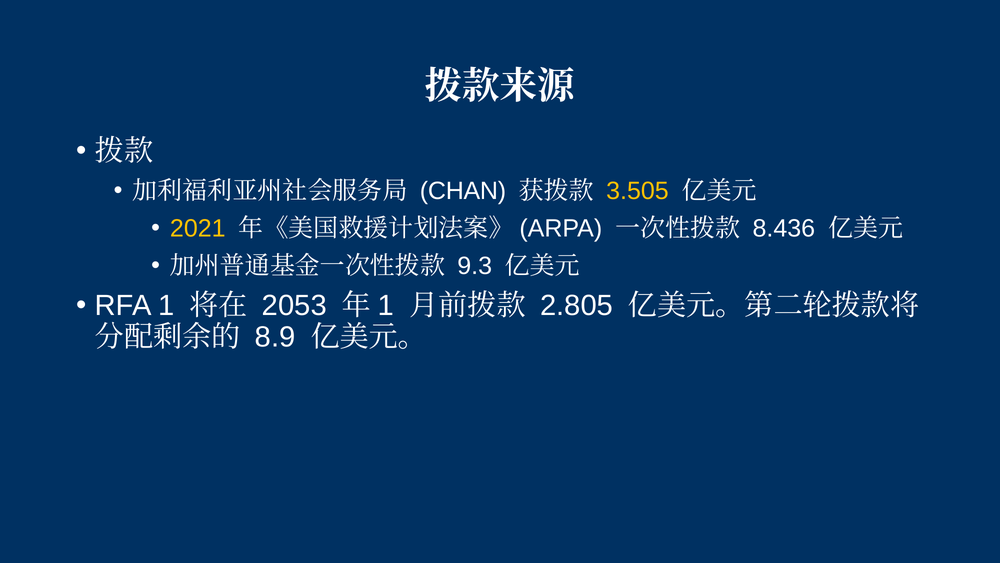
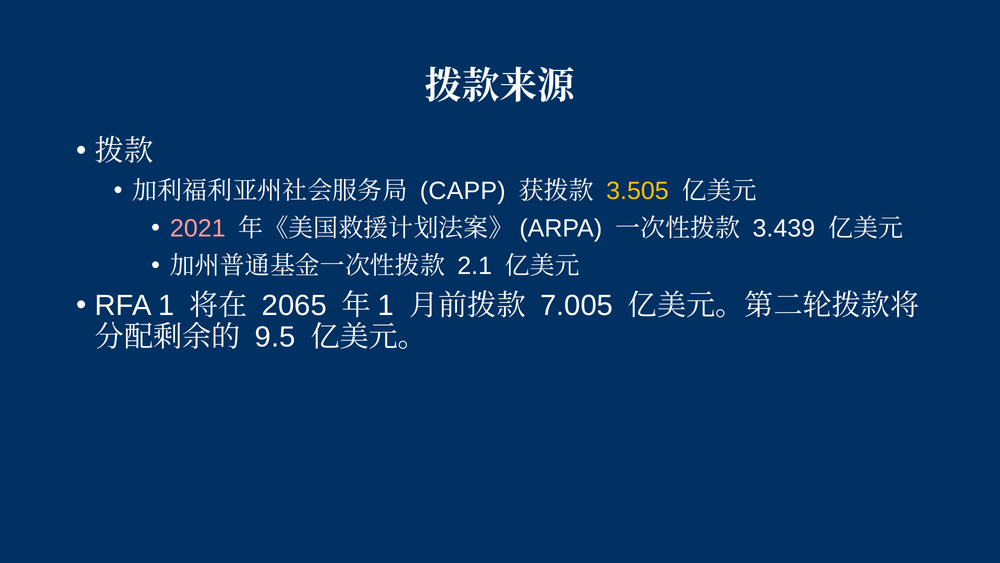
CHAN: CHAN -> CAPP (463, 191)
2021 colour: yellow -> pink (198, 228)
8.436: 8.436 -> 3.439 (784, 228)
9.3: 9.3 -> 2.1 (475, 266)
2053: 2053 -> 2065 (294, 305)
2.805: 2.805 -> 7.005 (577, 305)
8.9: 8.9 -> 9.5 (275, 337)
